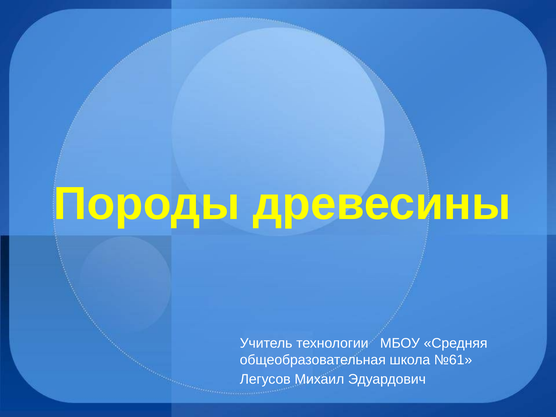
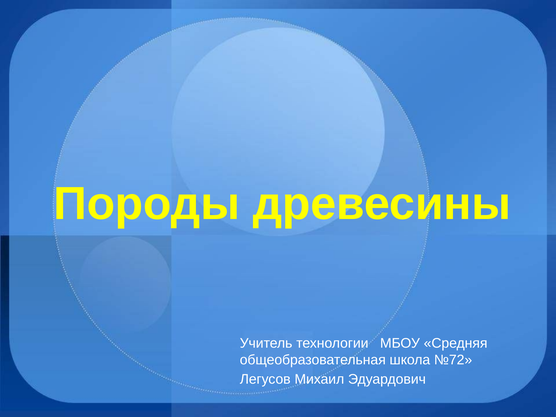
№61: №61 -> №72 (453, 360)
